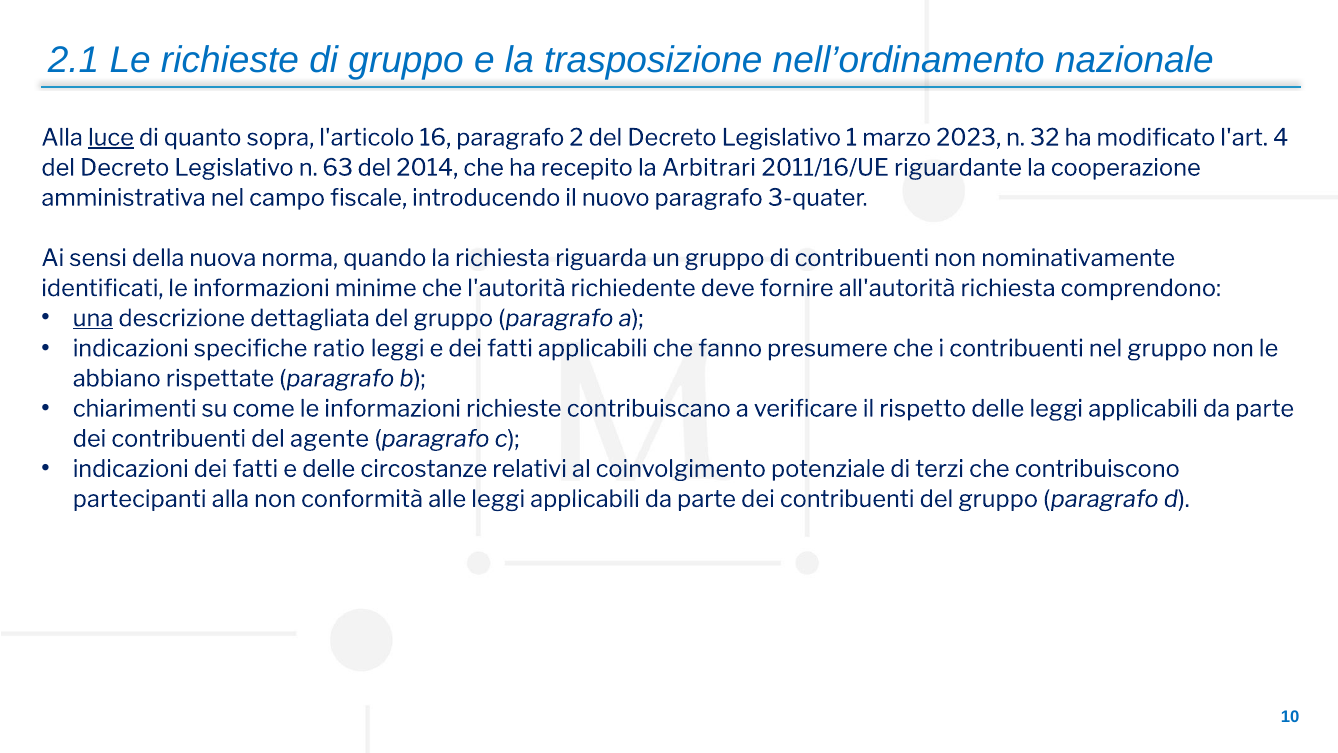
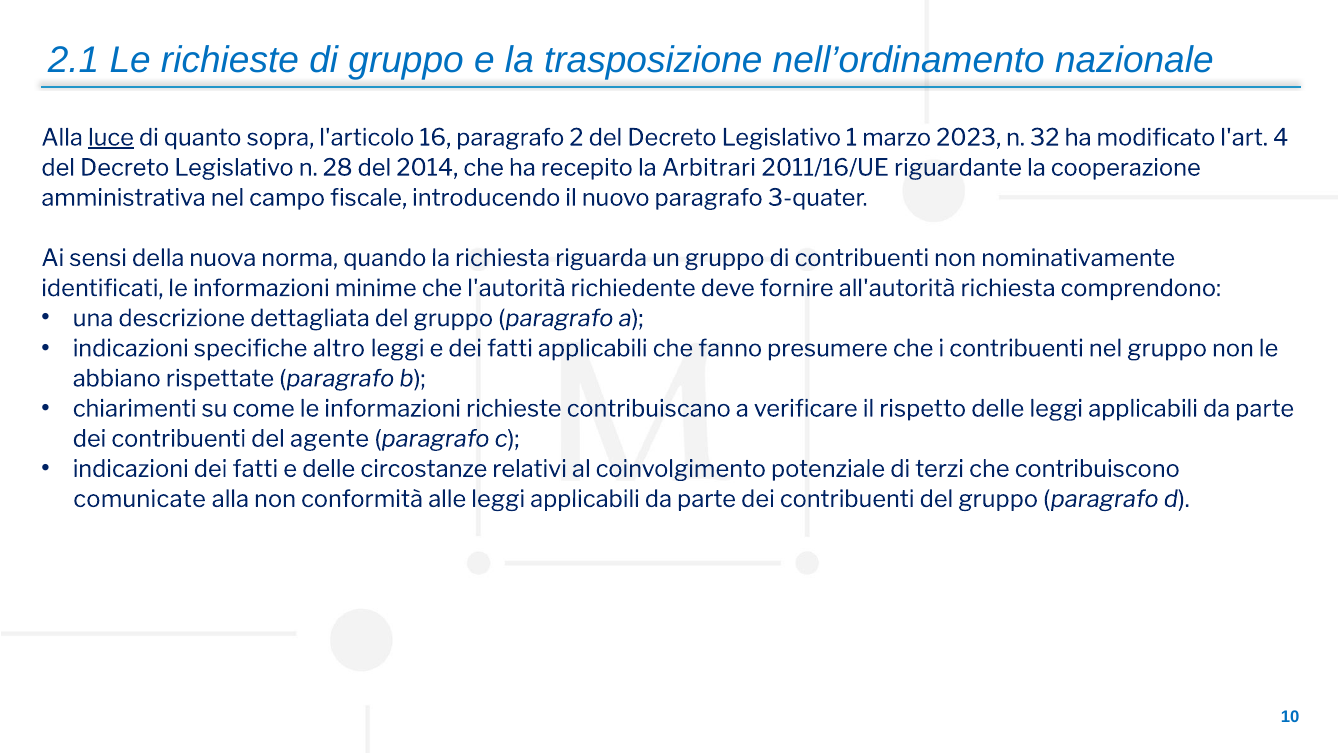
63: 63 -> 28 (338, 168)
una underline: present -> none (93, 318)
ratio: ratio -> altro (339, 348)
partecipanti: partecipanti -> comunicate (140, 499)
